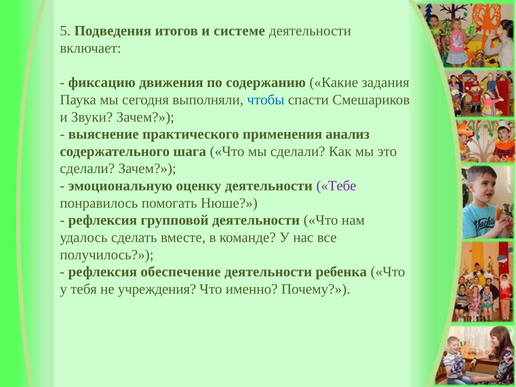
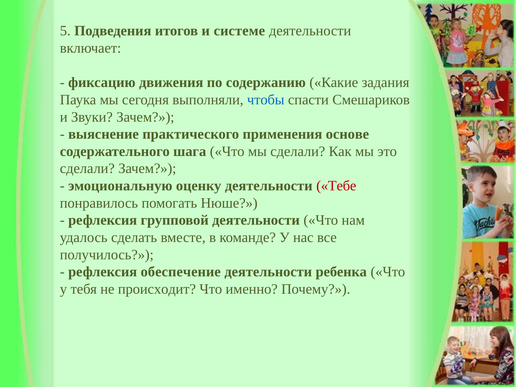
анализ: анализ -> основе (347, 134)
Тебе colour: purple -> red (336, 186)
учреждения: учреждения -> происходит (157, 289)
